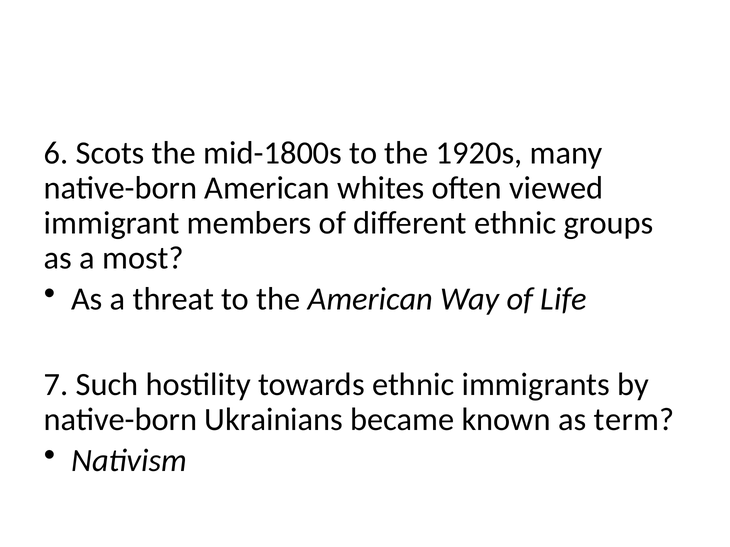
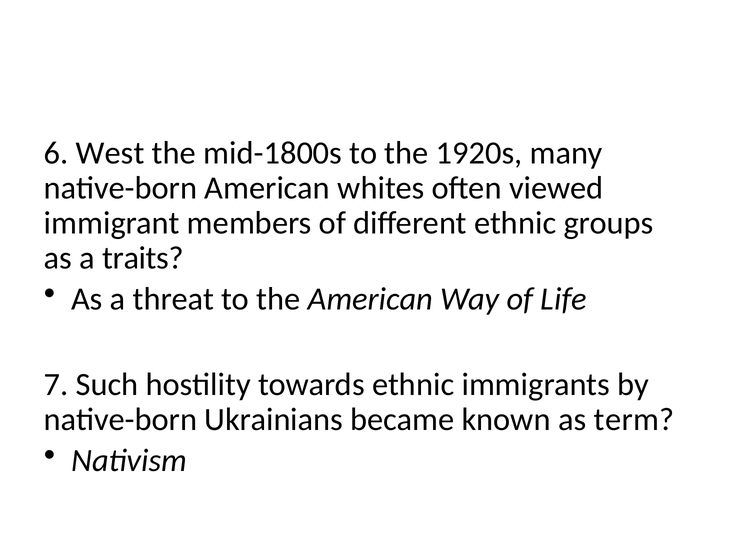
Scots: Scots -> West (110, 153)
most: most -> traits (143, 258)
